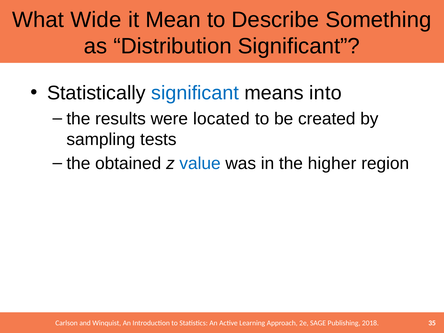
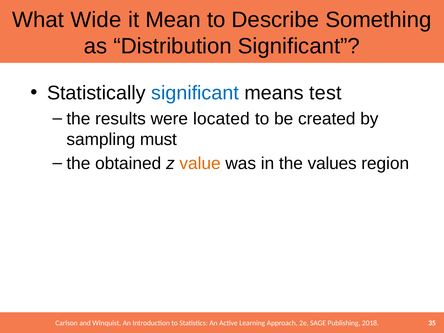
into: into -> test (325, 93)
tests: tests -> must (158, 139)
value colour: blue -> orange (200, 164)
higher: higher -> values (332, 164)
